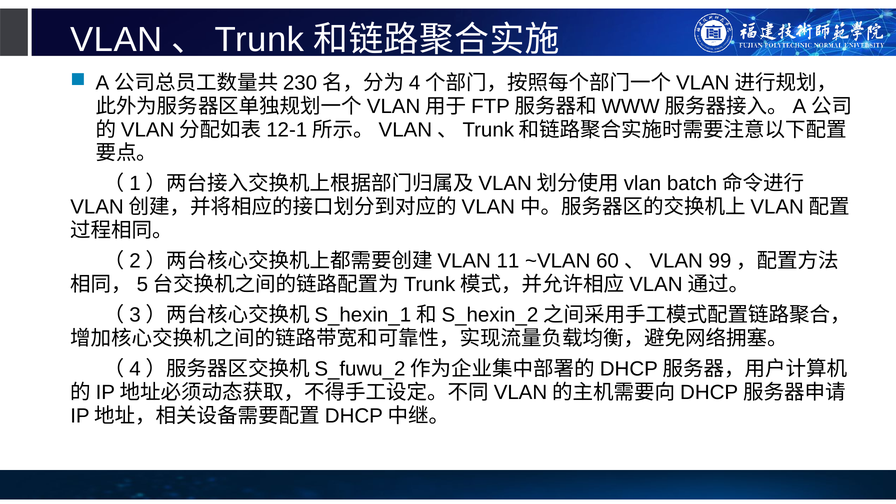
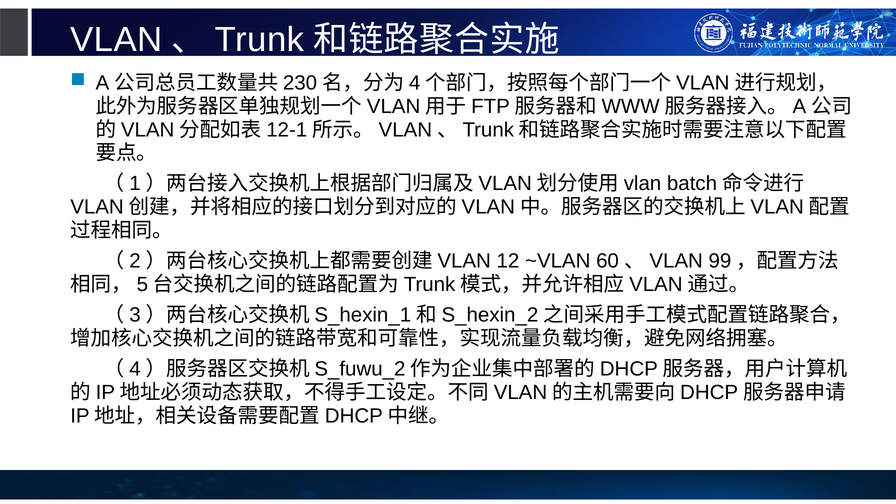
11: 11 -> 12 (508, 261)
